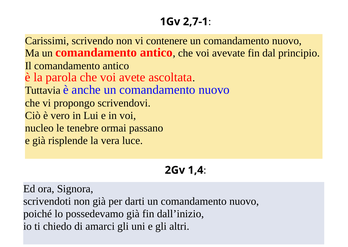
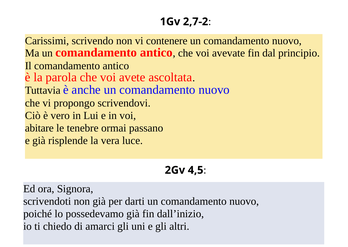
2,7-1: 2,7-1 -> 2,7-2 (196, 22)
nucleo: nucleo -> abitare (39, 128)
1,4: 1,4 -> 4,5 (196, 170)
